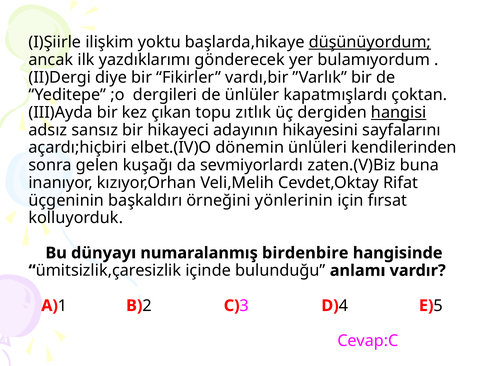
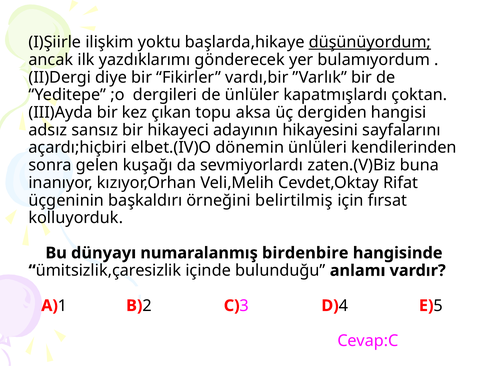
zıtlık: zıtlık -> aksa (253, 112)
hangisi underline: present -> none (399, 112)
yönlerinin: yönlerinin -> belirtilmiş (294, 200)
